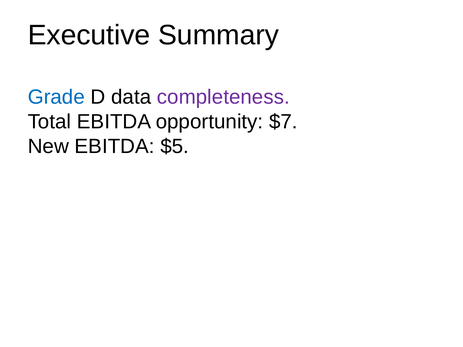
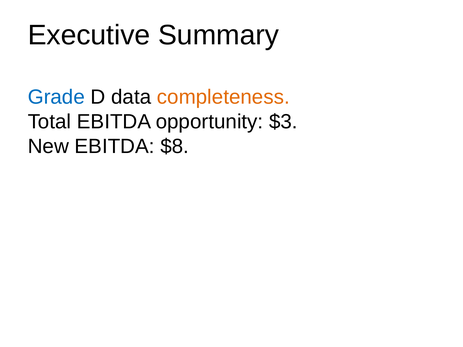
completeness colour: purple -> orange (223, 97)
$7: $7 -> $3 (283, 122)
$5: $5 -> $8 (175, 146)
